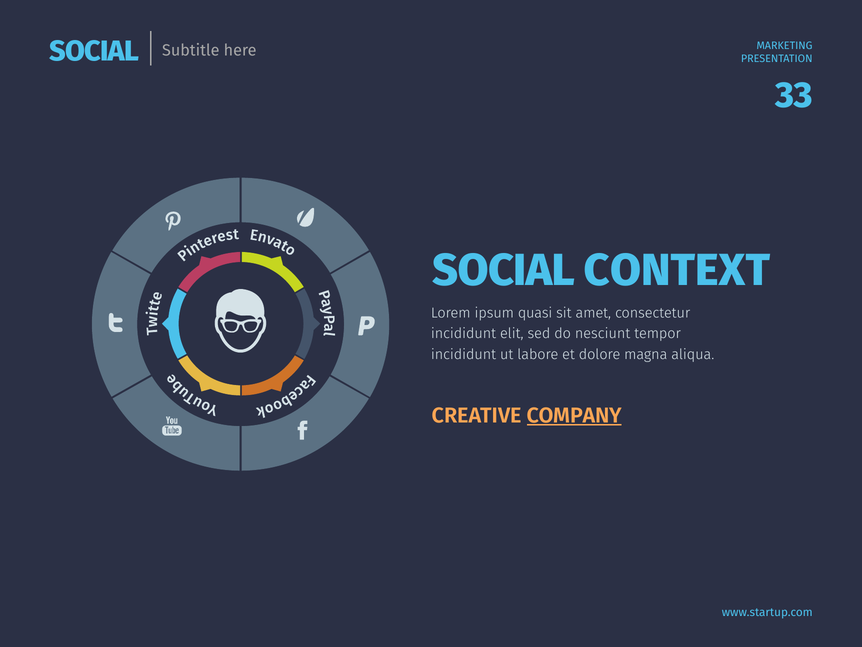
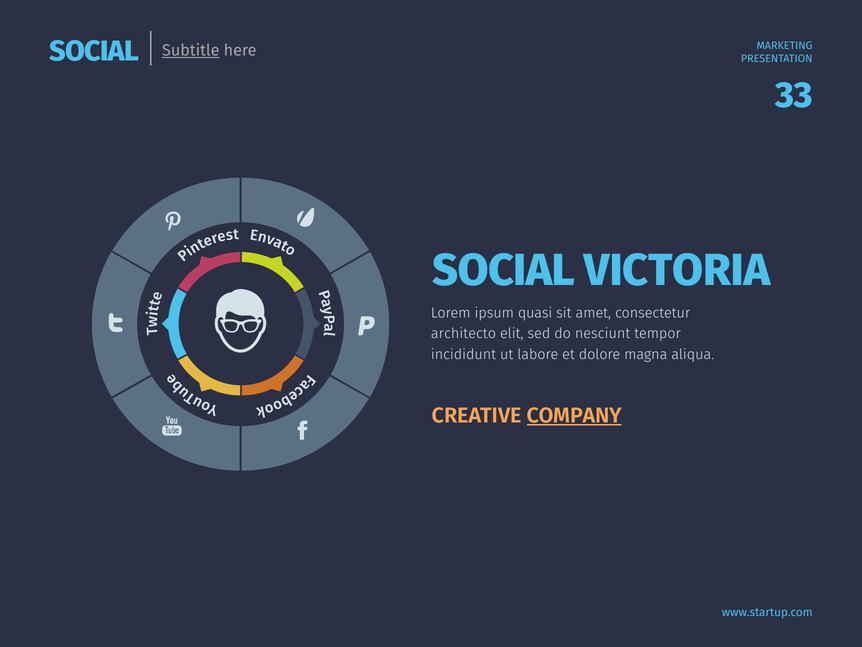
Subtitle underline: none -> present (191, 50)
CONTEXT: CONTEXT -> VICTORIA (677, 270)
incididunt: incididunt -> architecto (463, 333)
